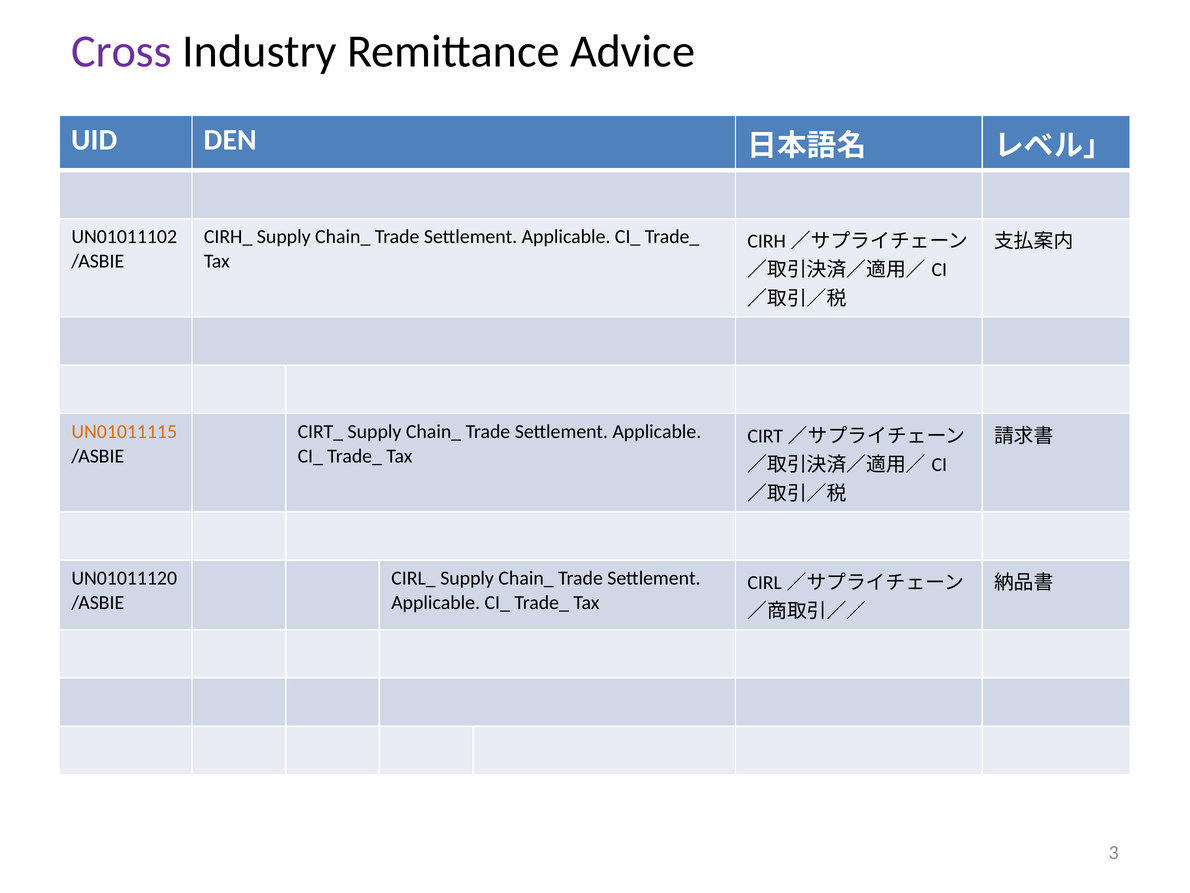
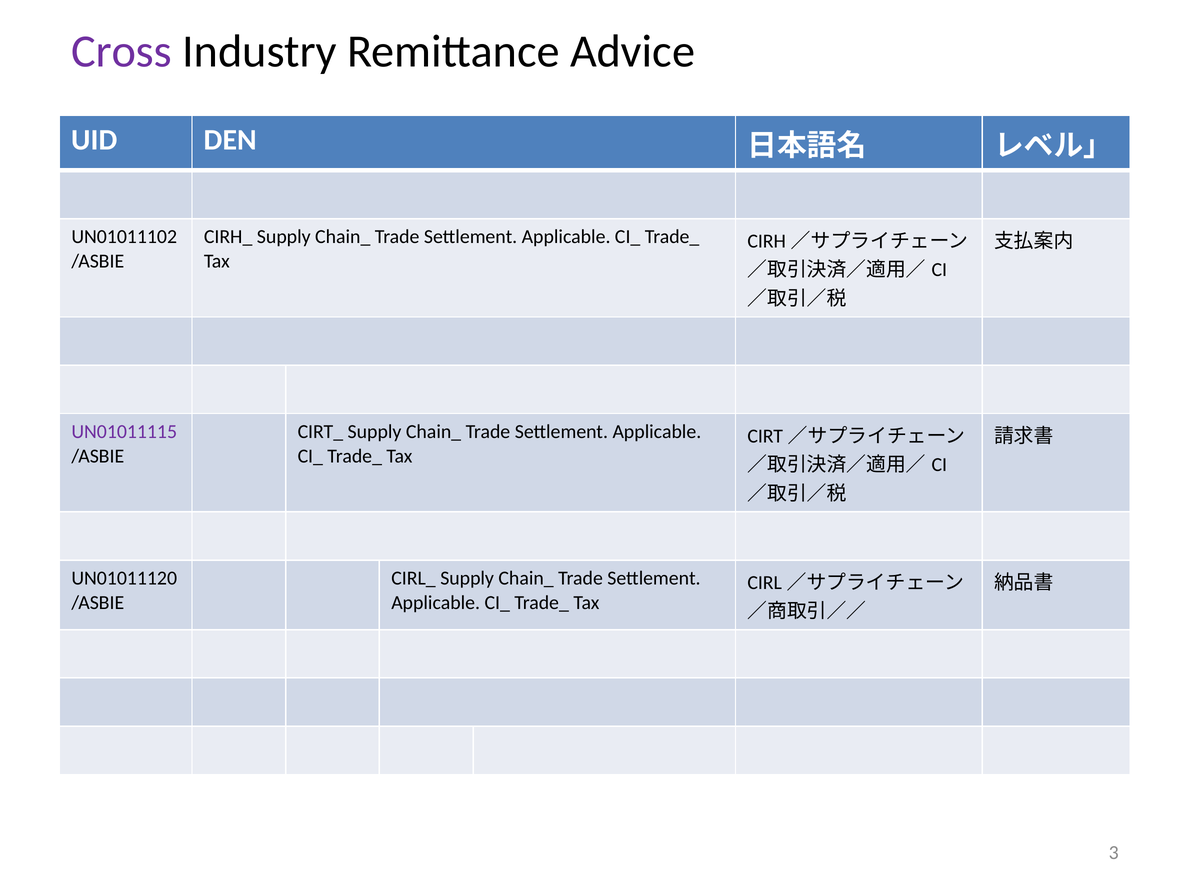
UN01011115 colour: orange -> purple (124, 432)
